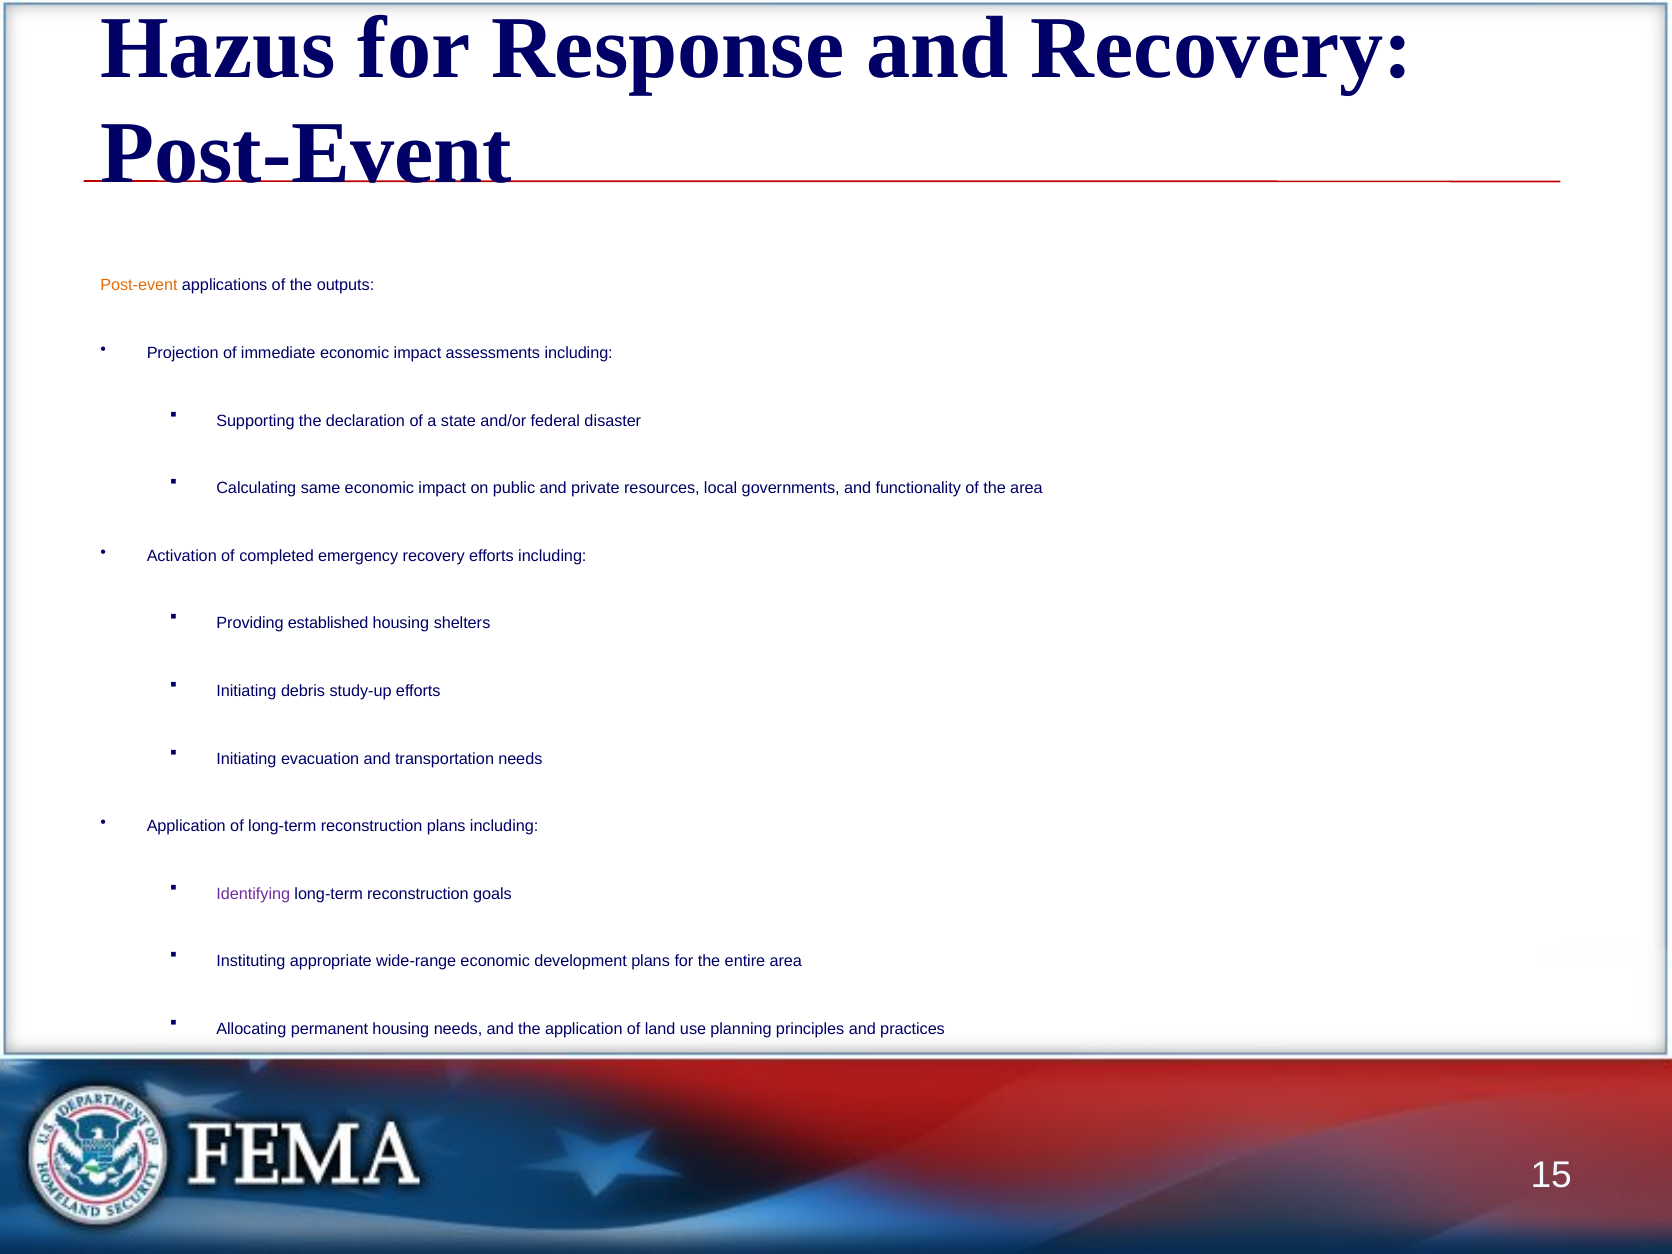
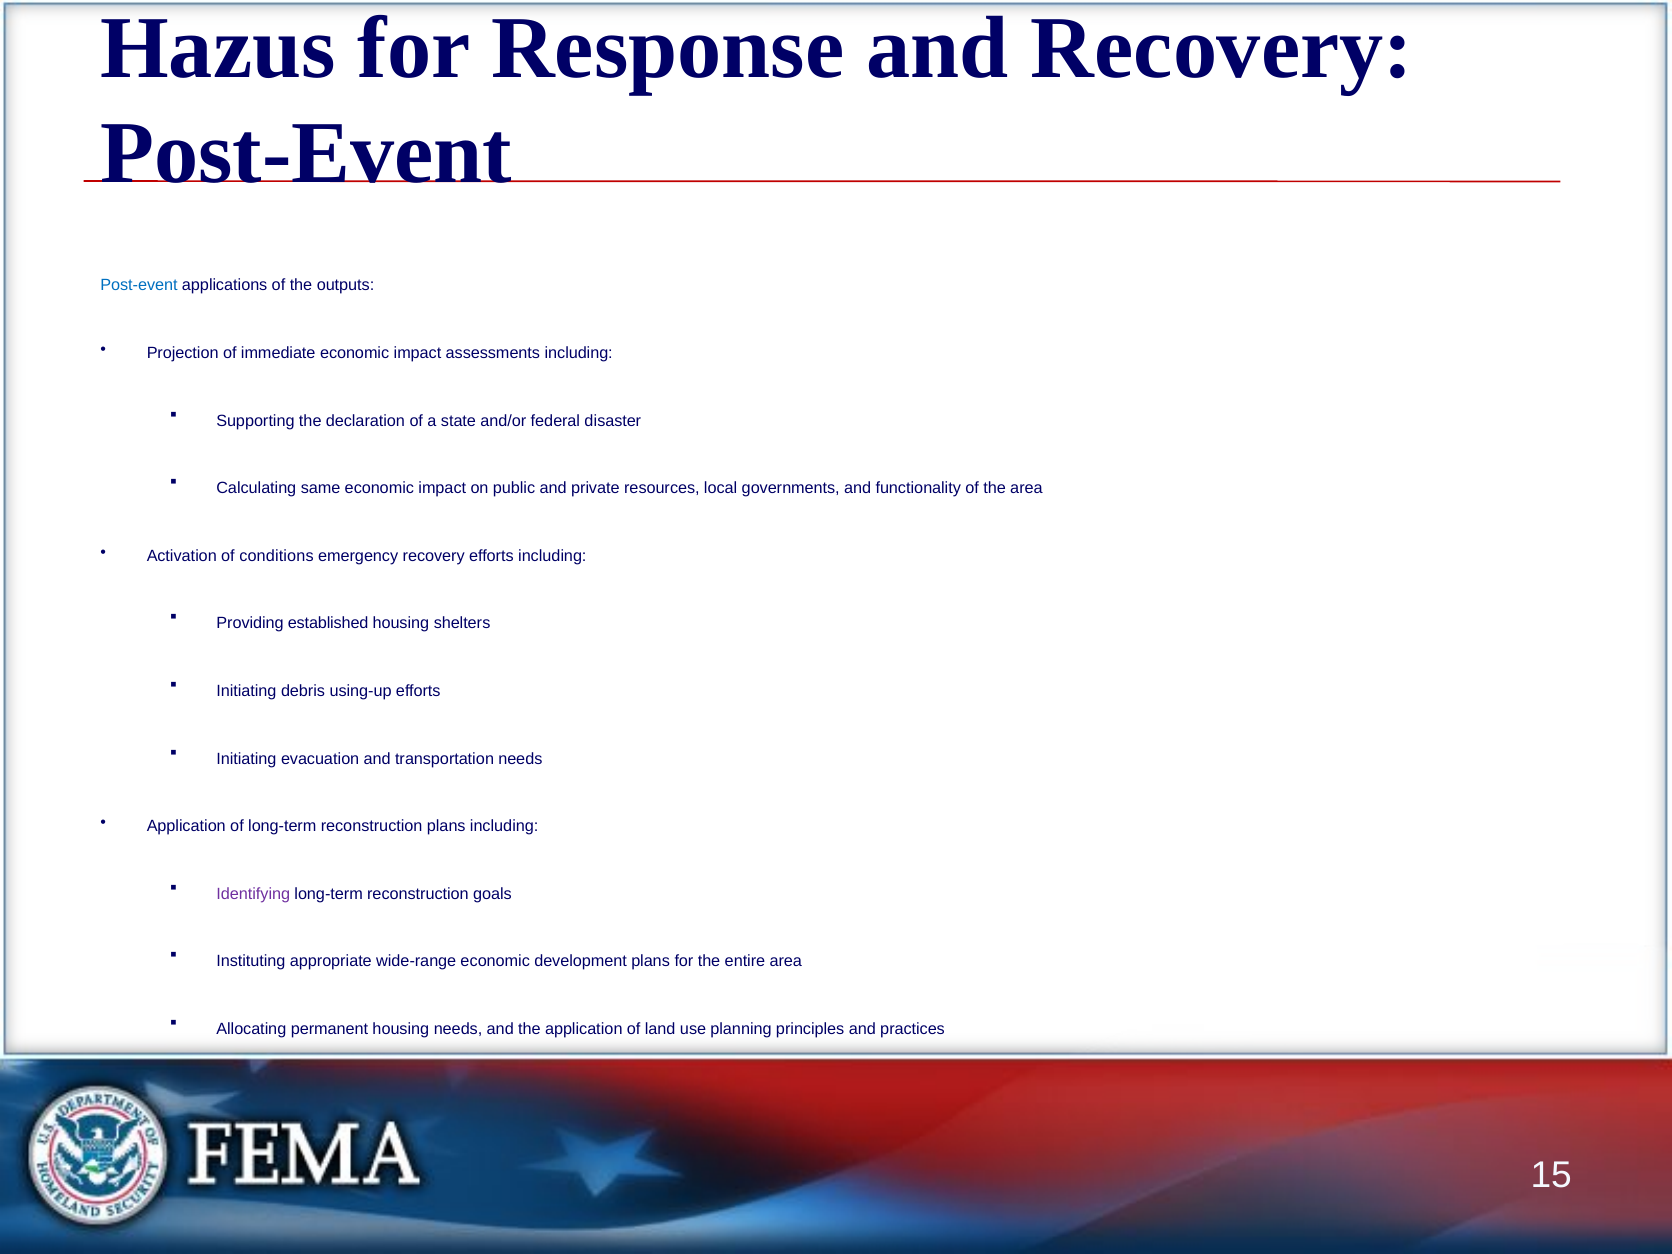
Post-event colour: orange -> blue (139, 285)
completed: completed -> conditions (276, 556)
study-up: study-up -> using-up (361, 691)
